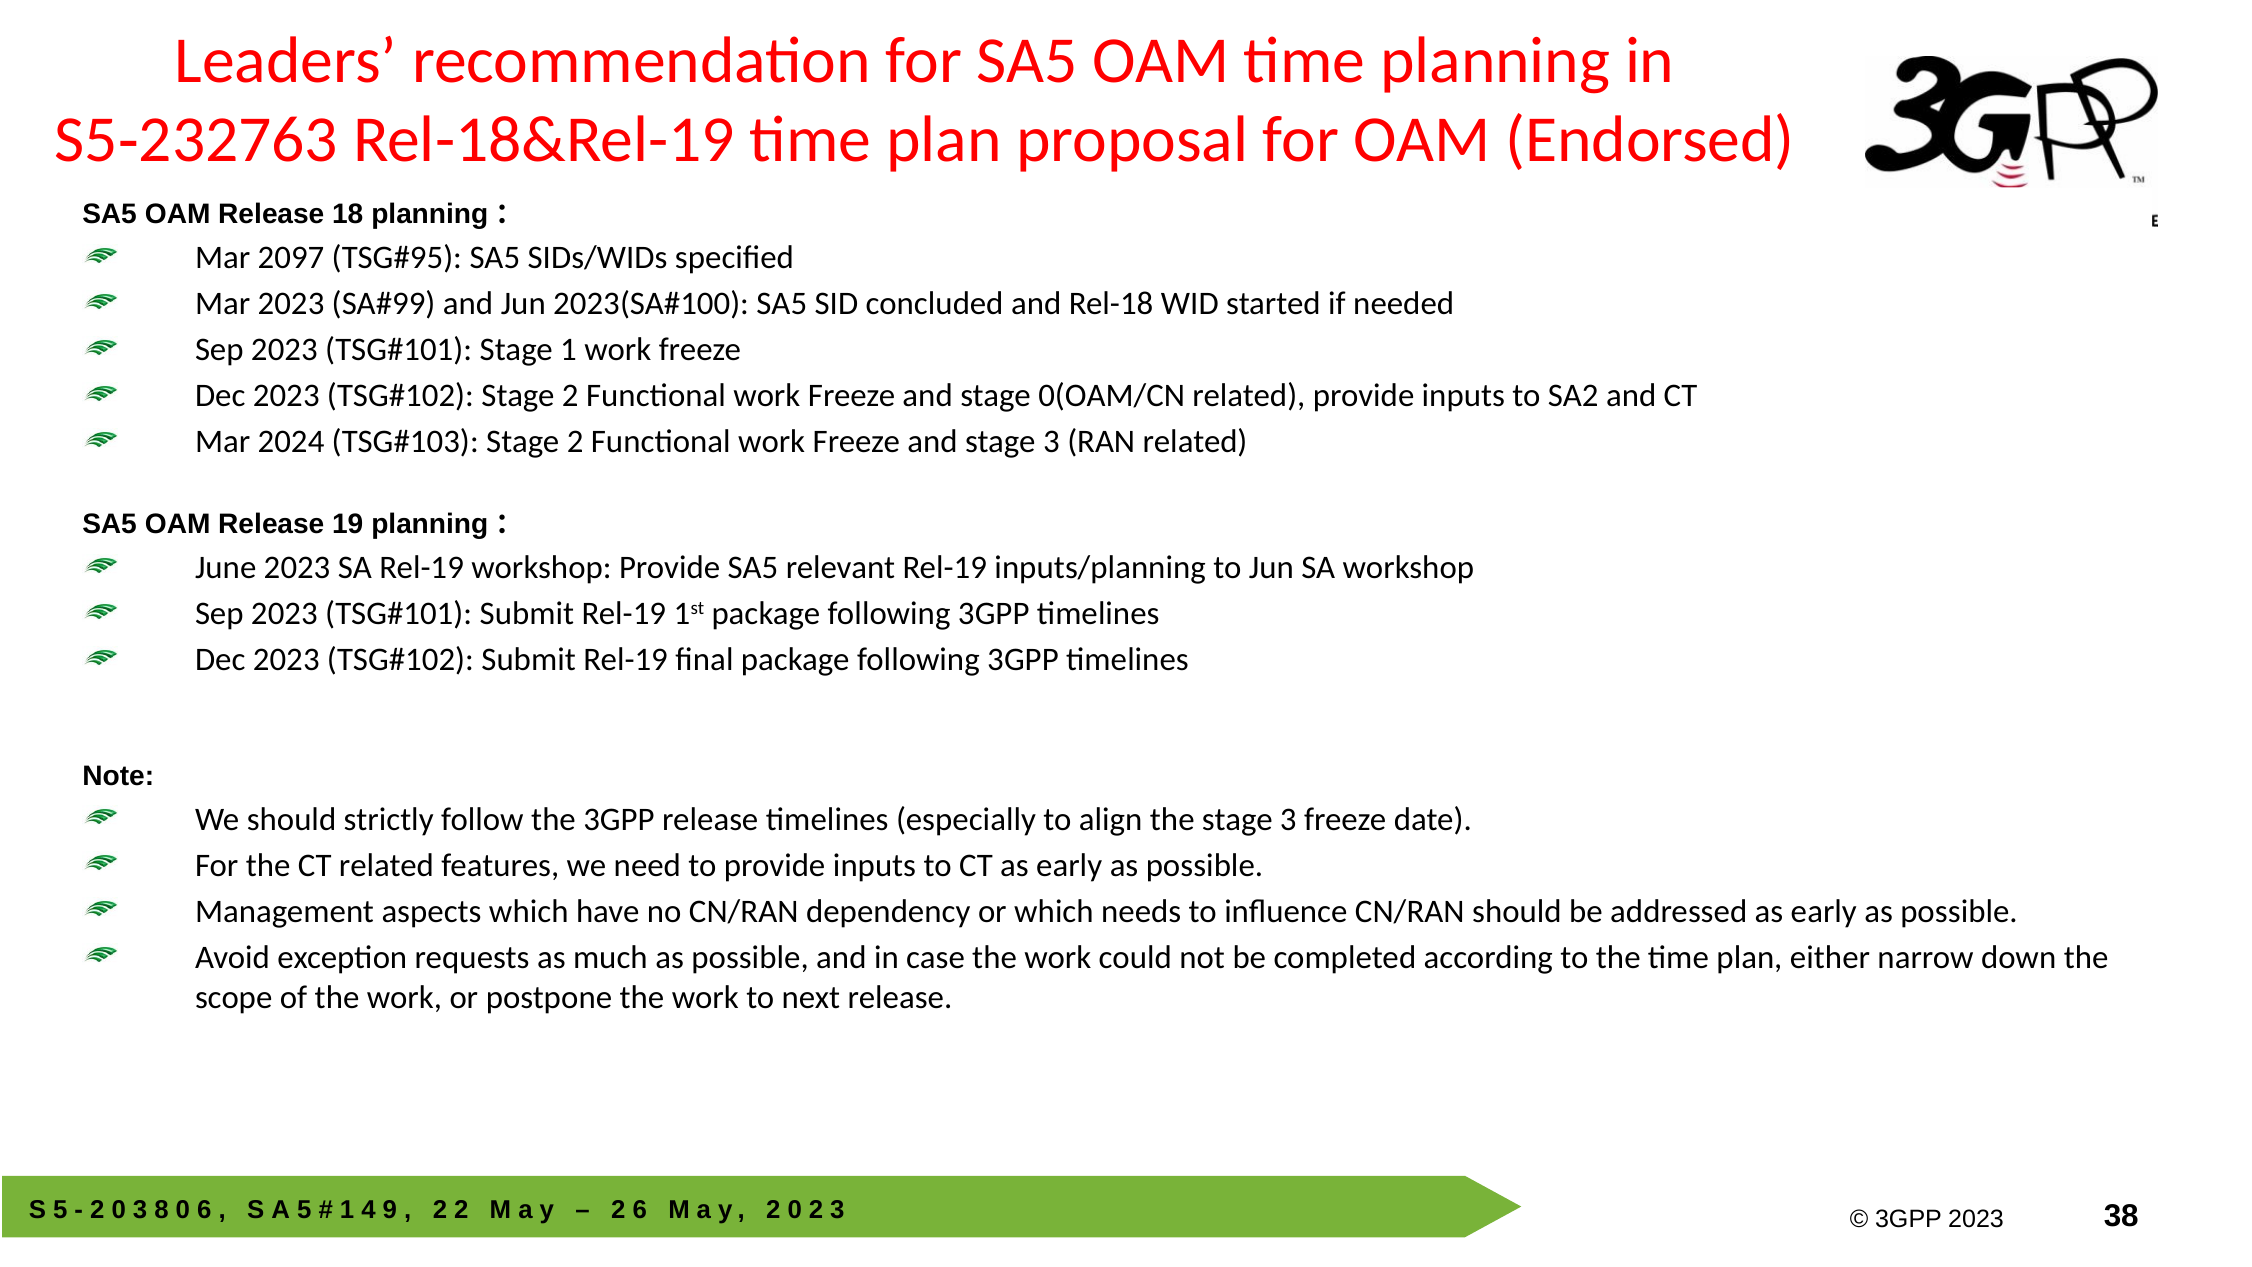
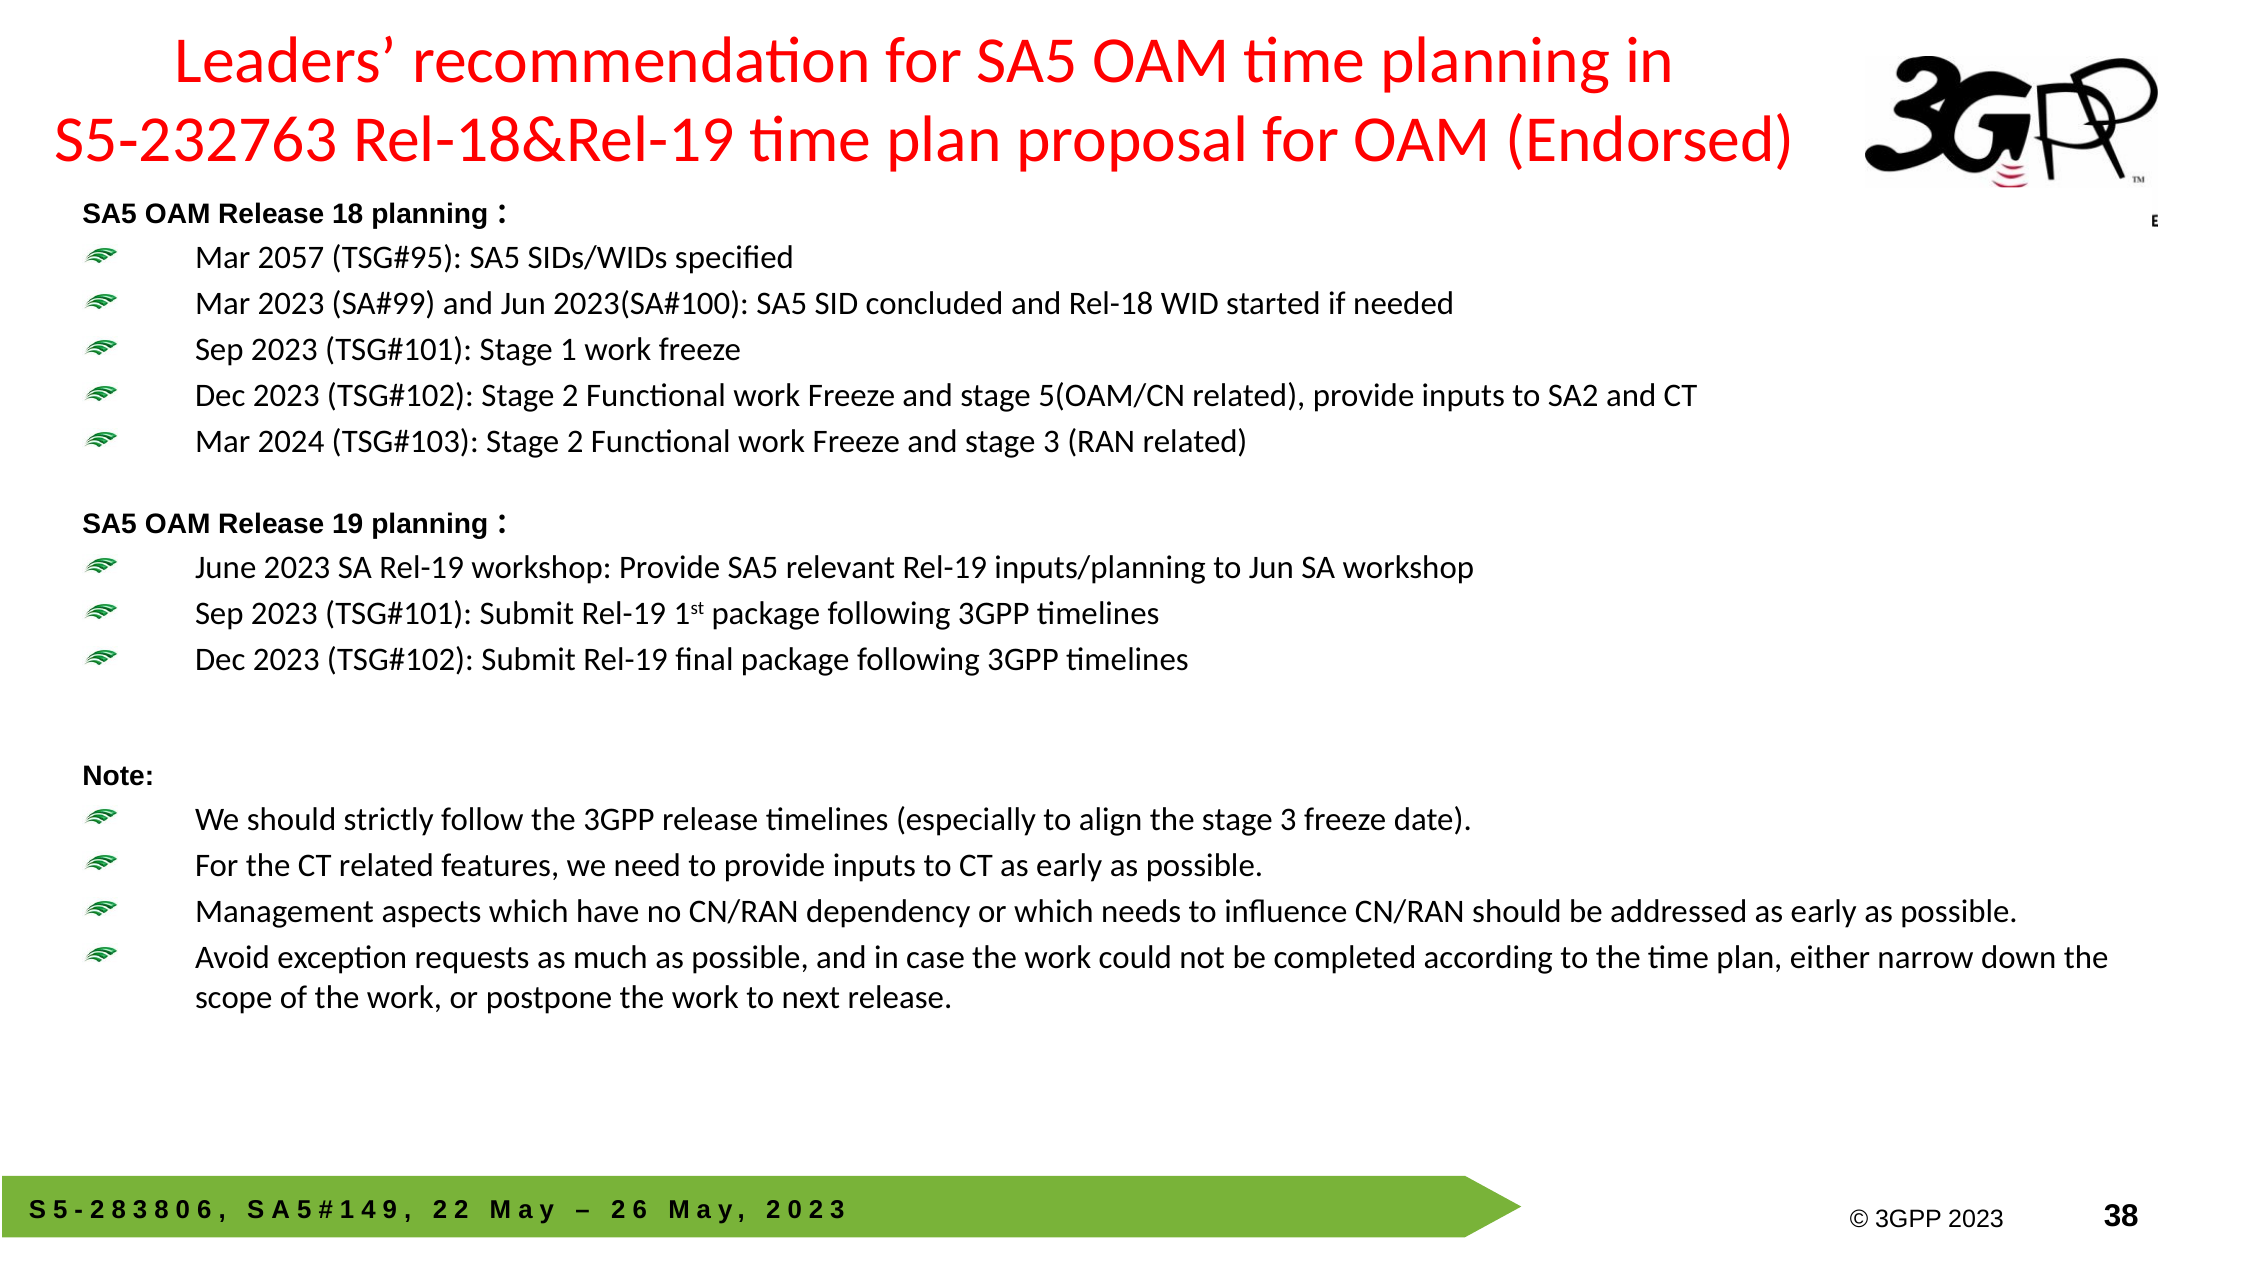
2097: 2097 -> 2057 (291, 258)
0(OAM/CN: 0(OAM/CN -> 5(OAM/CN (1112, 396)
0: 0 -> 8 (119, 1210)
